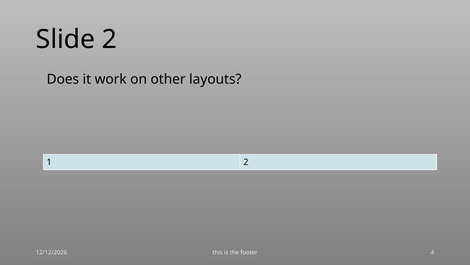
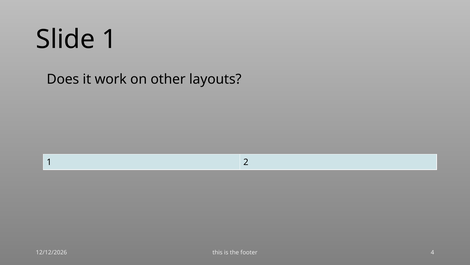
Slide 2: 2 -> 1 (110, 39)
